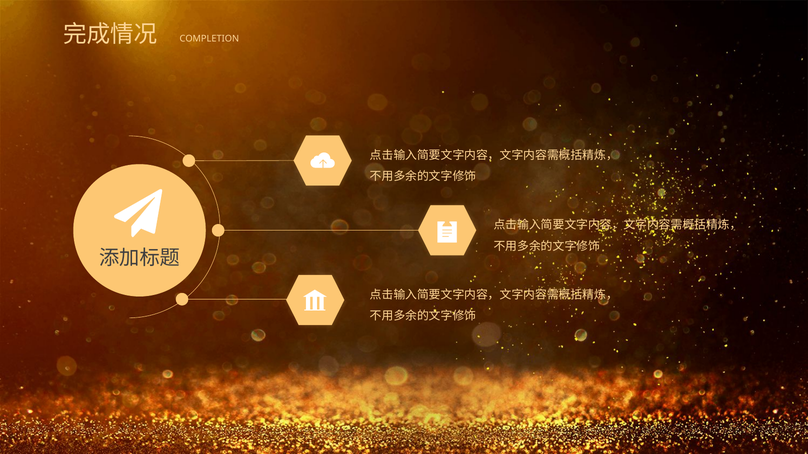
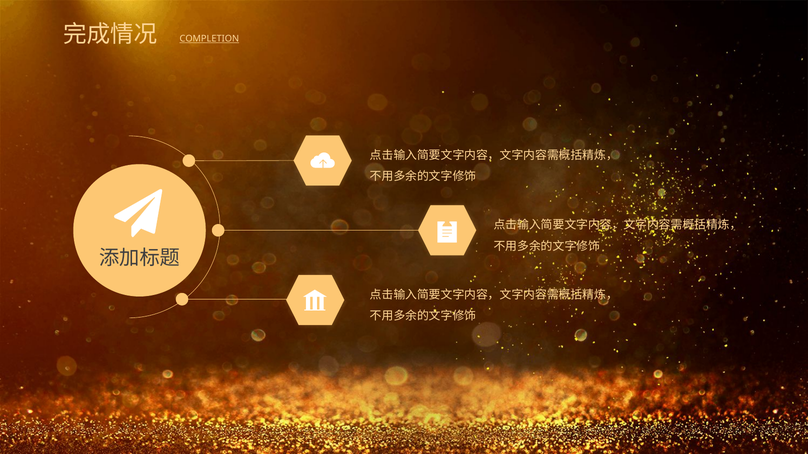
COMPLETION underline: none -> present (209, 39)
